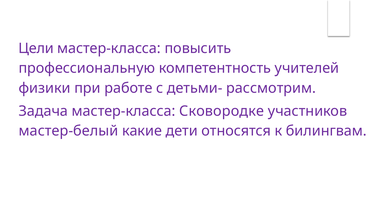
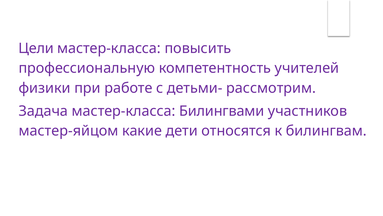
Сковородке: Сковородке -> Билингвами (222, 111)
мастер-белый: мастер-белый -> мастер-яйцом (68, 131)
